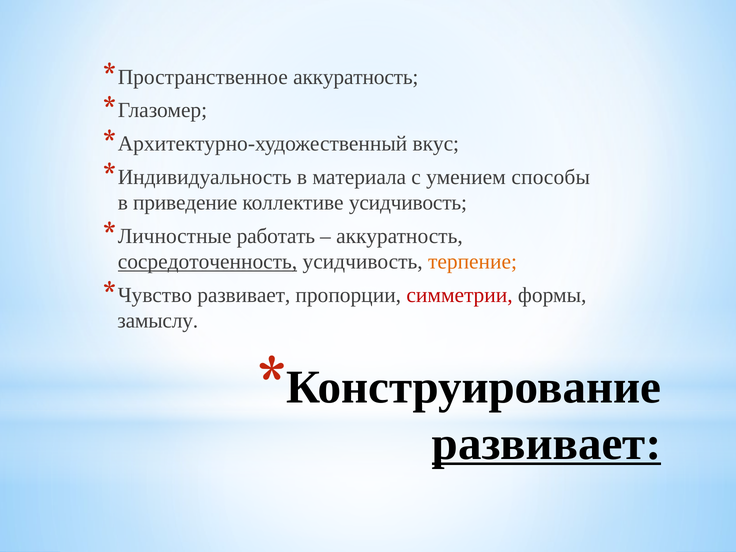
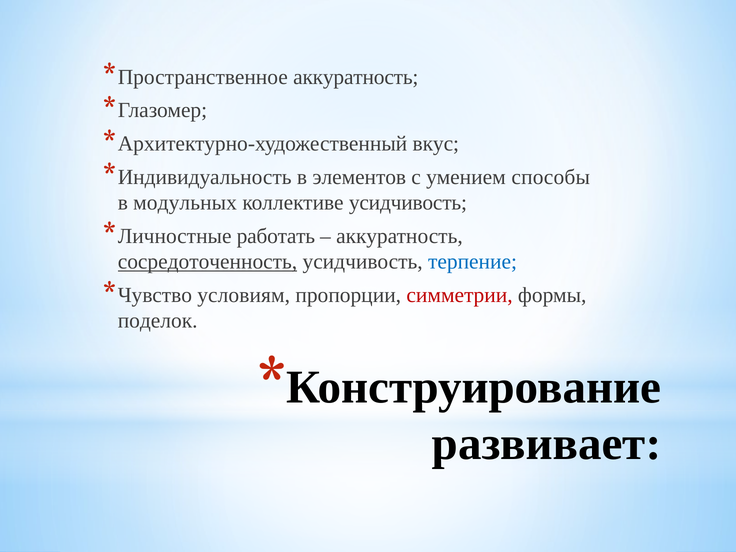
материала: материала -> элементов (359, 177)
приведение: приведение -> модульных (185, 203)
терпение colour: orange -> blue (473, 262)
развивает: развивает -> условиям (244, 295)
замыслу: замыслу -> поделок (158, 321)
развивает underline: present -> none (547, 444)
